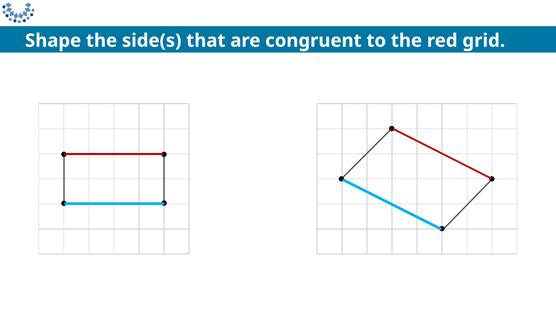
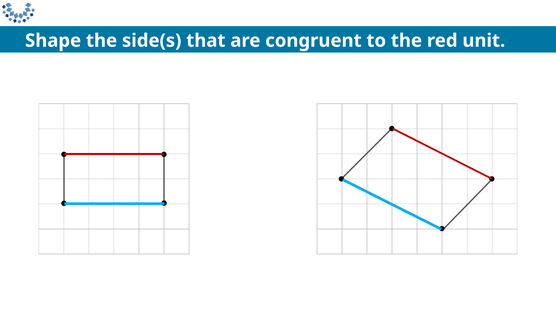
grid: grid -> unit (484, 41)
